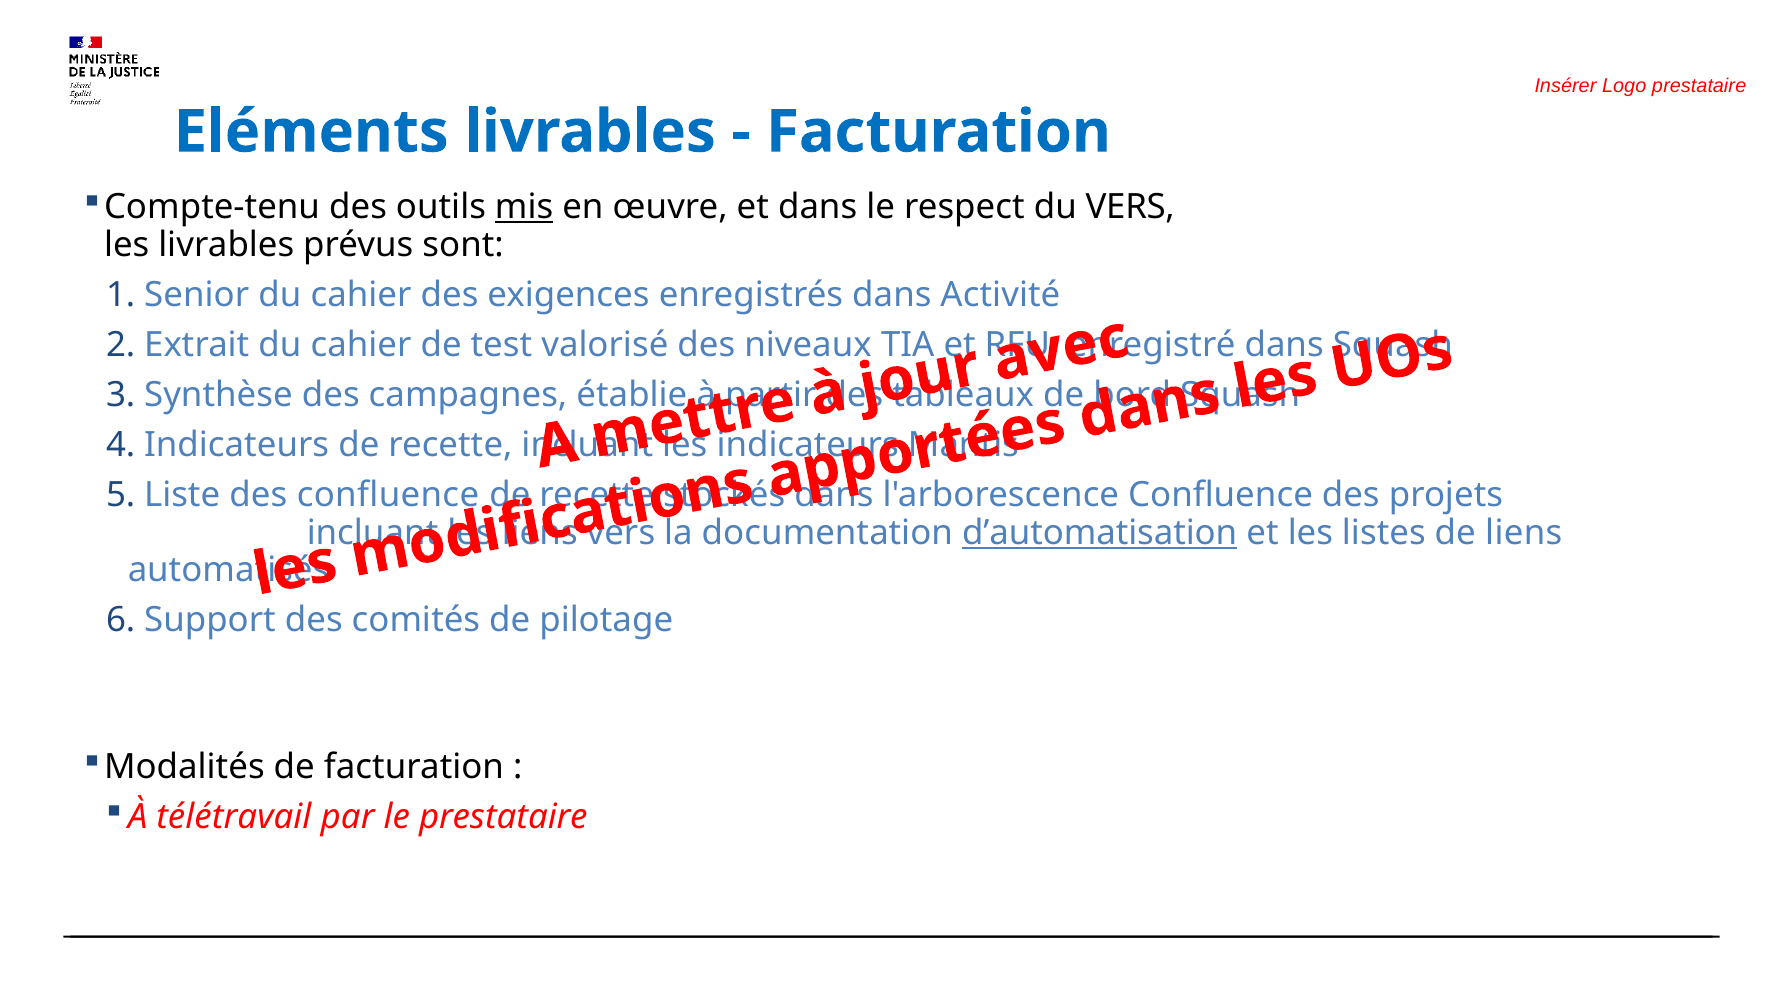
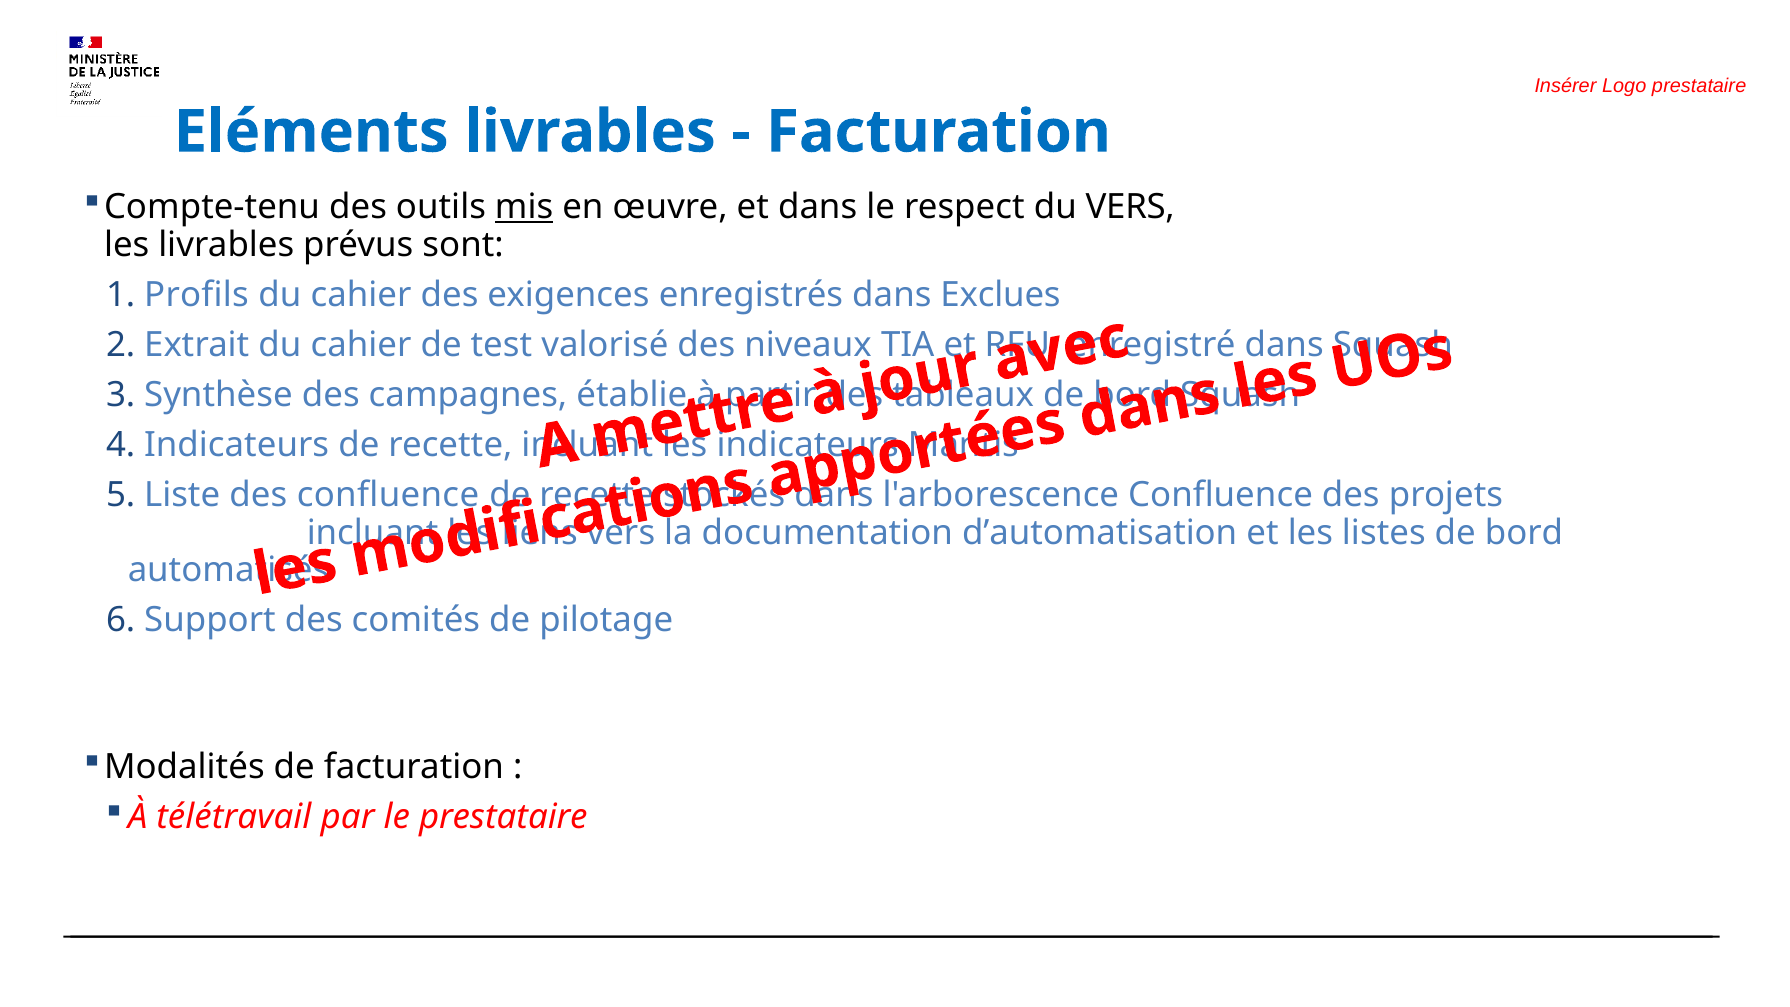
Senior: Senior -> Profils (197, 295)
Activité: Activité -> Exclues (1001, 295)
d’automatisation underline: present -> none (1100, 533)
listes de liens: liens -> bord (1524, 533)
